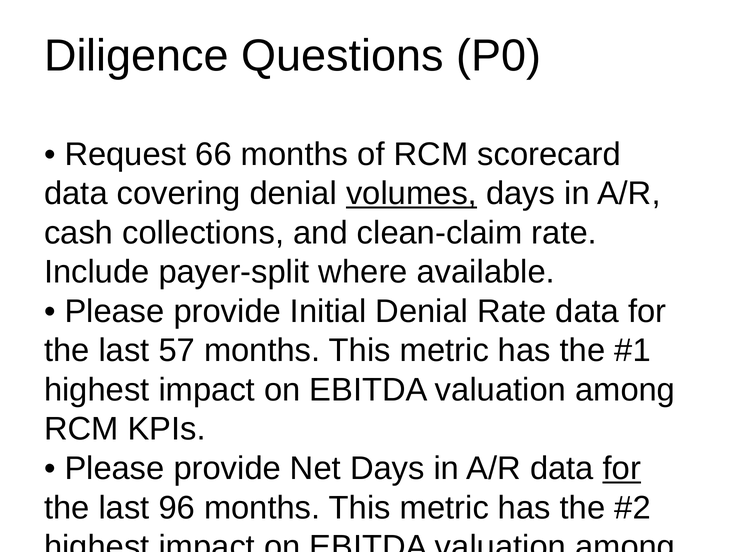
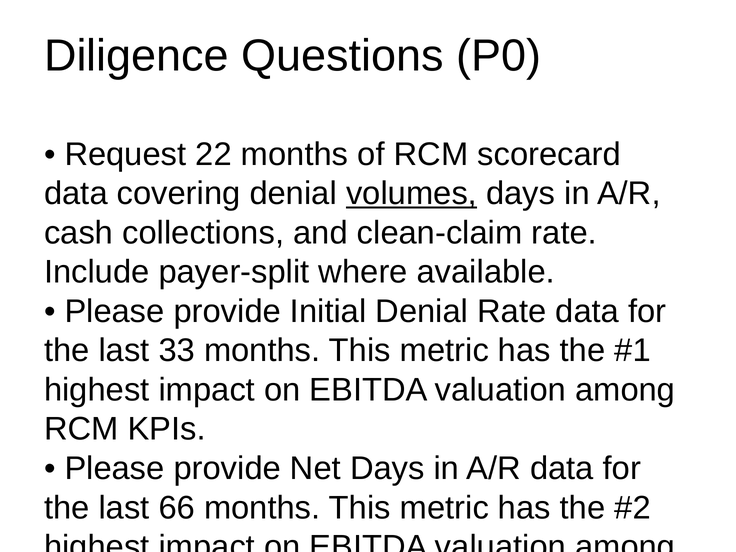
66: 66 -> 22 (214, 154)
57: 57 -> 33 (177, 351)
for underline: present -> none (622, 468)
96: 96 -> 66 (177, 508)
